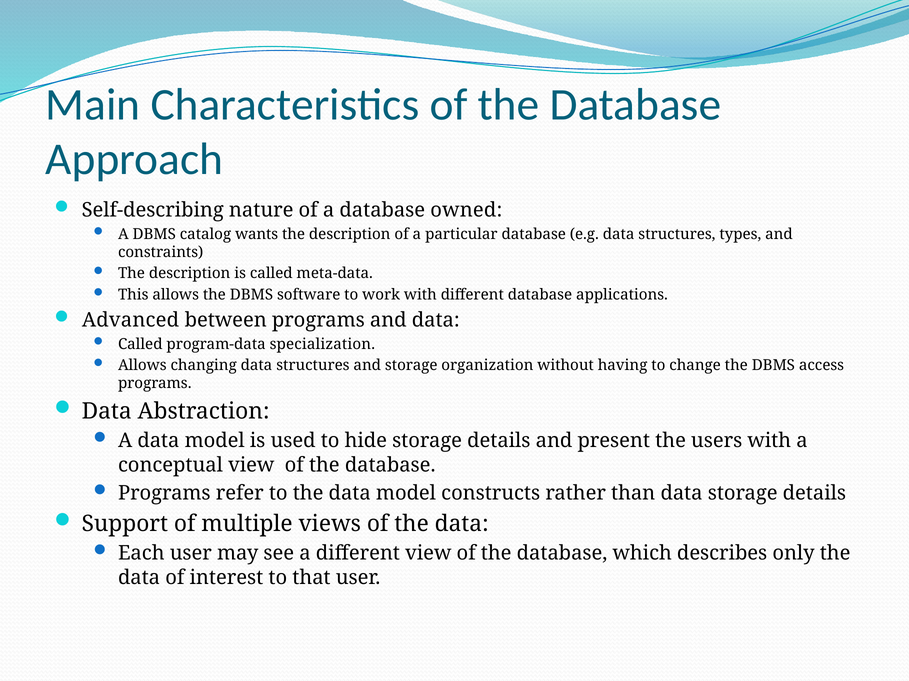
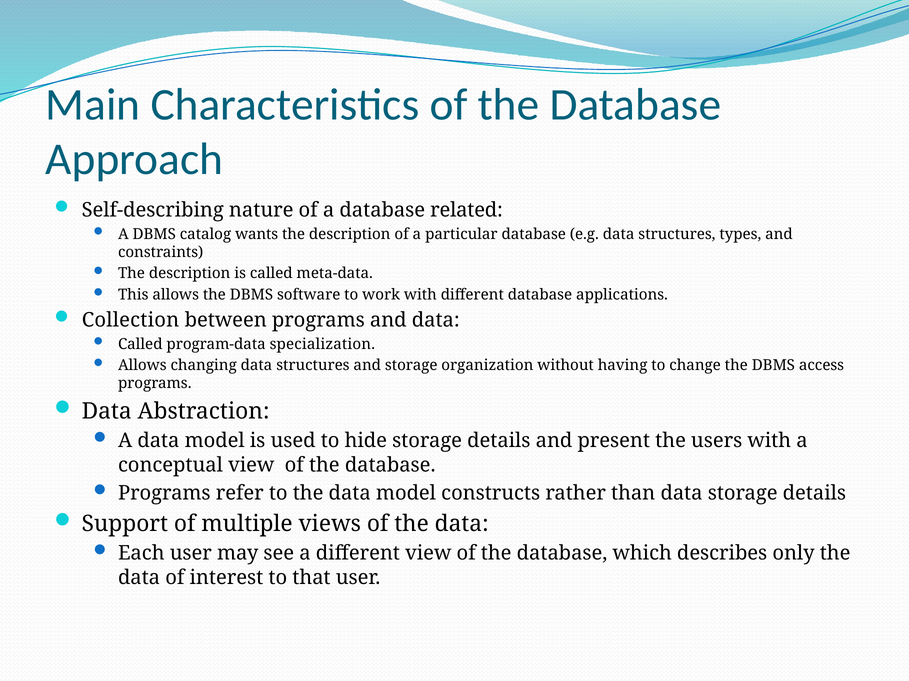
owned: owned -> related (467, 210)
Advanced: Advanced -> Collection (131, 321)
